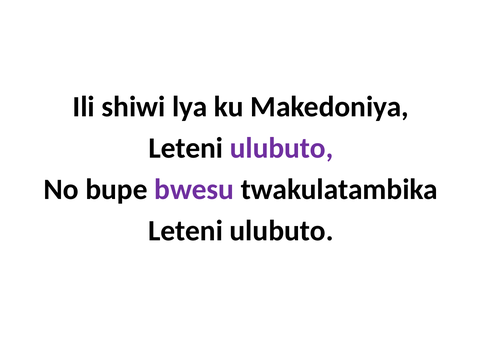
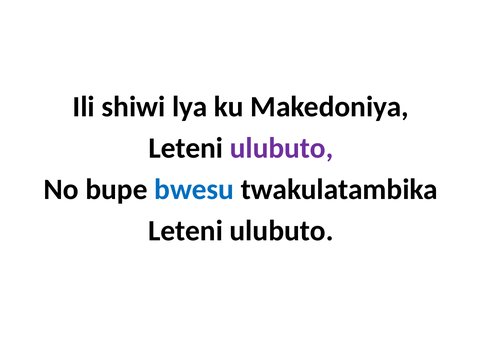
bwesu colour: purple -> blue (194, 189)
